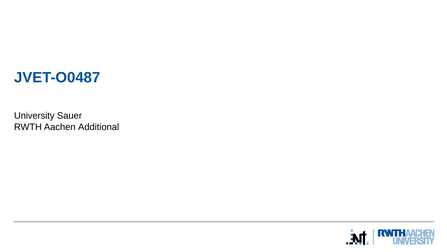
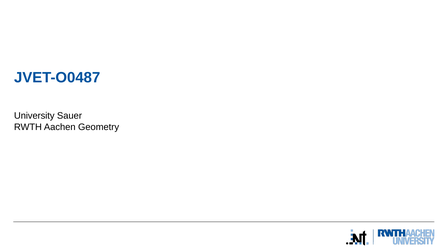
Additional: Additional -> Geometry (99, 127)
